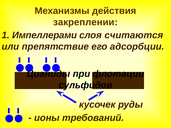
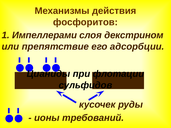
закреплении: закреплении -> фосфоритов (85, 22)
считаются: считаются -> декстрином (134, 35)
